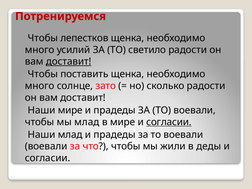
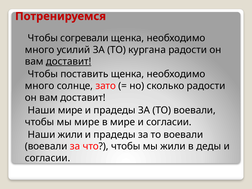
лепестков: лепестков -> согревали (84, 38)
светило: светило -> кургана (147, 50)
мы млад: млад -> мире (87, 122)
согласии underline: present -> none (169, 122)
Наши млад: млад -> жили (70, 135)
